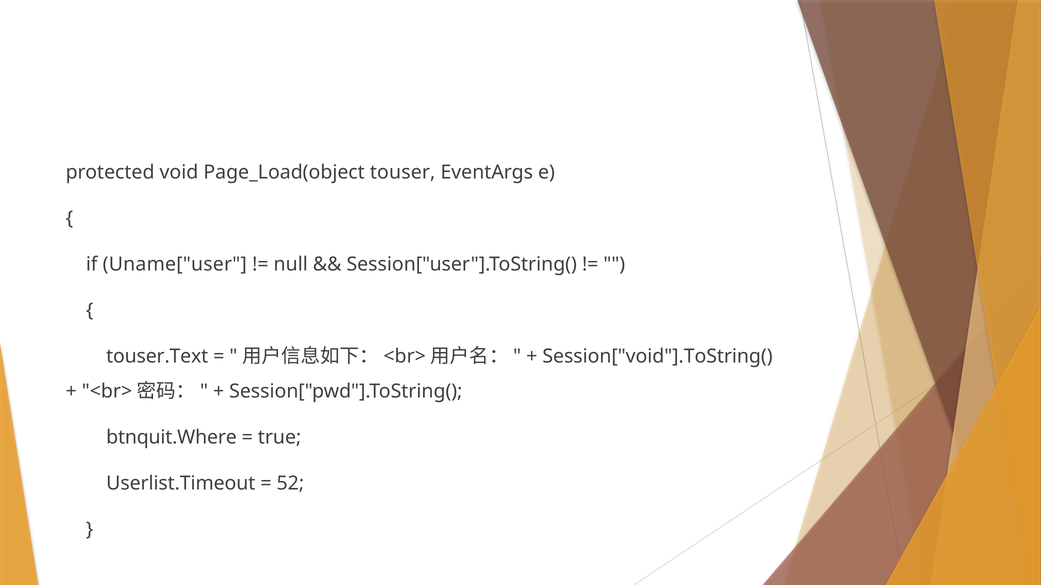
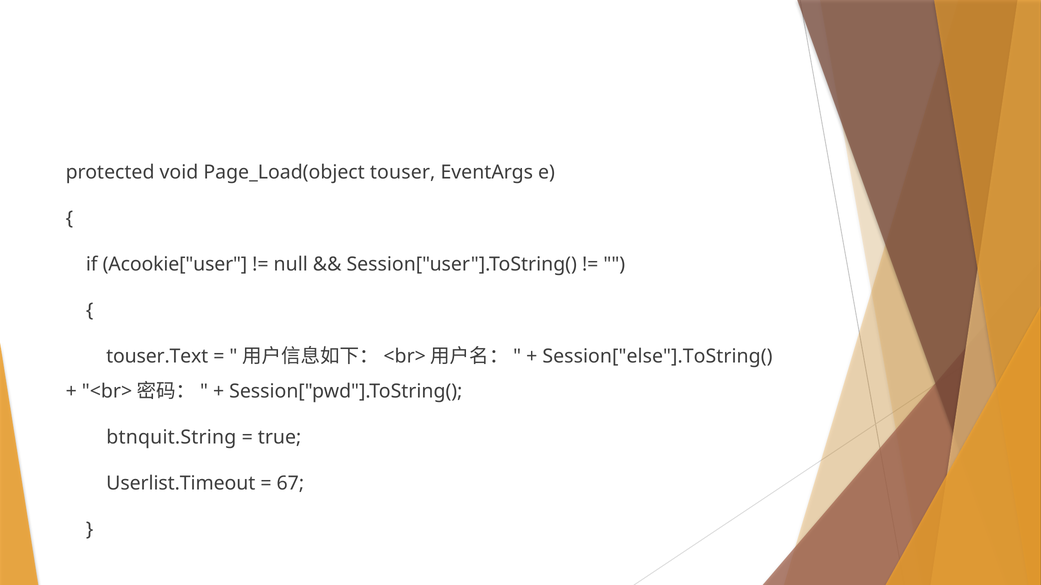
Uname["user: Uname["user -> Acookie["user (175, 265)
Session["void"].ToString(: Session["void"].ToString( -> Session["else"].ToString( (657, 357)
btnquit.Where: btnquit.Where -> btnquit.String (171, 438)
52: 52 -> 67 (290, 484)
